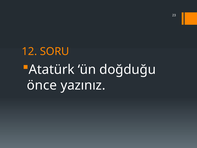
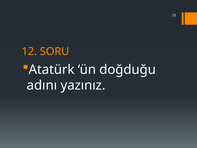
önce: önce -> adını (42, 85)
